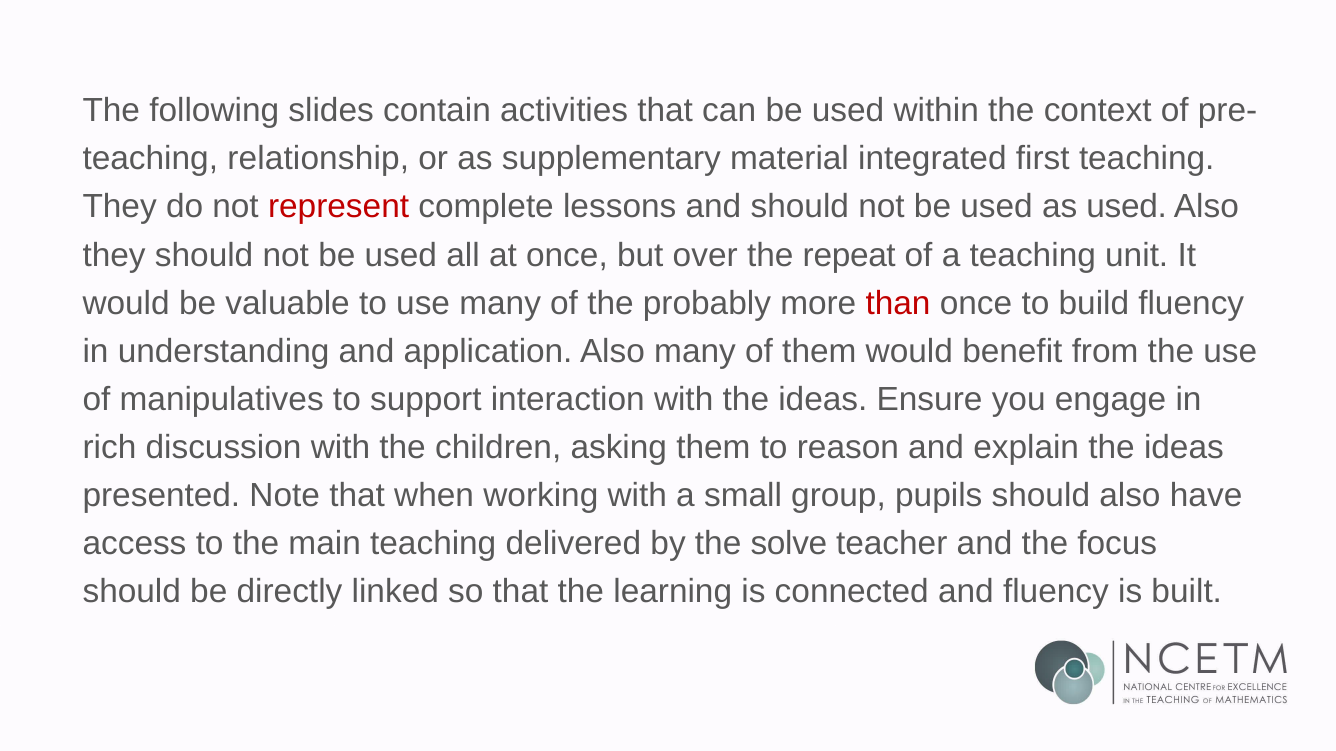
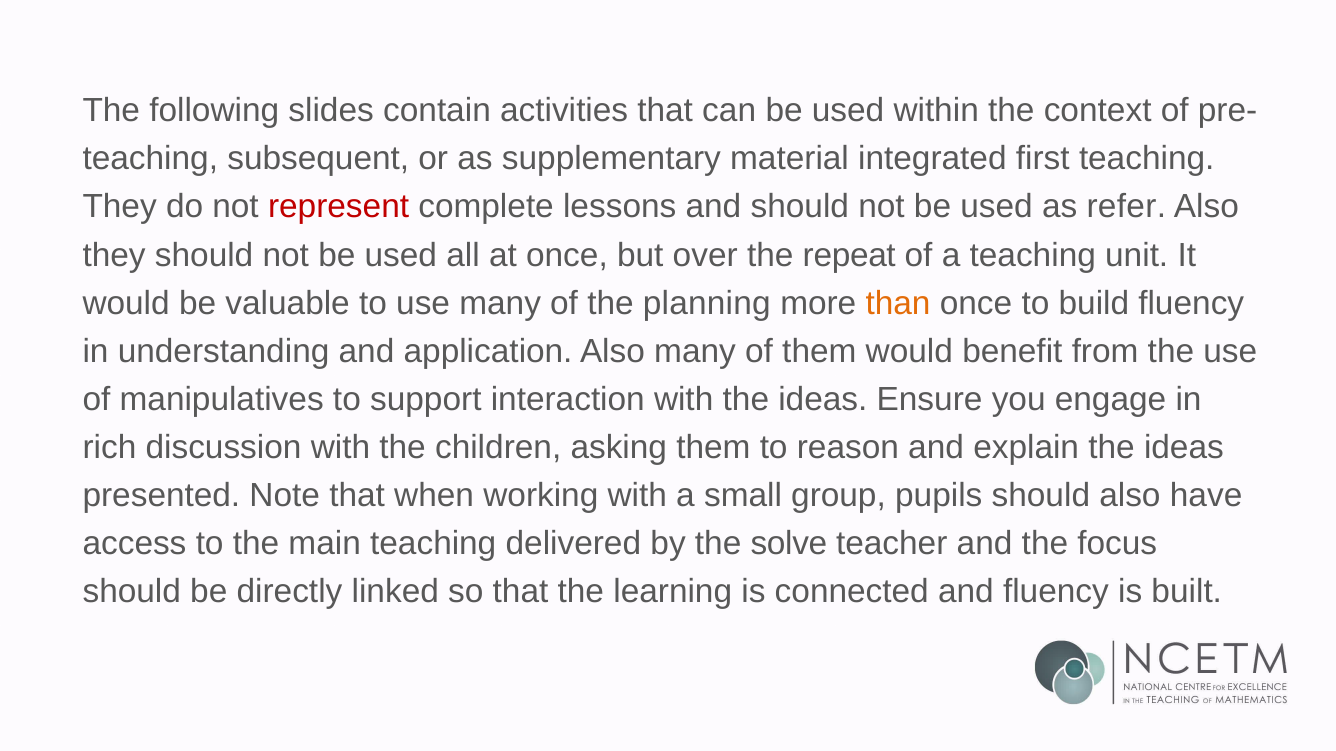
relationship: relationship -> subsequent (318, 159)
as used: used -> refer (1126, 207)
probably: probably -> planning (707, 303)
than colour: red -> orange (898, 303)
